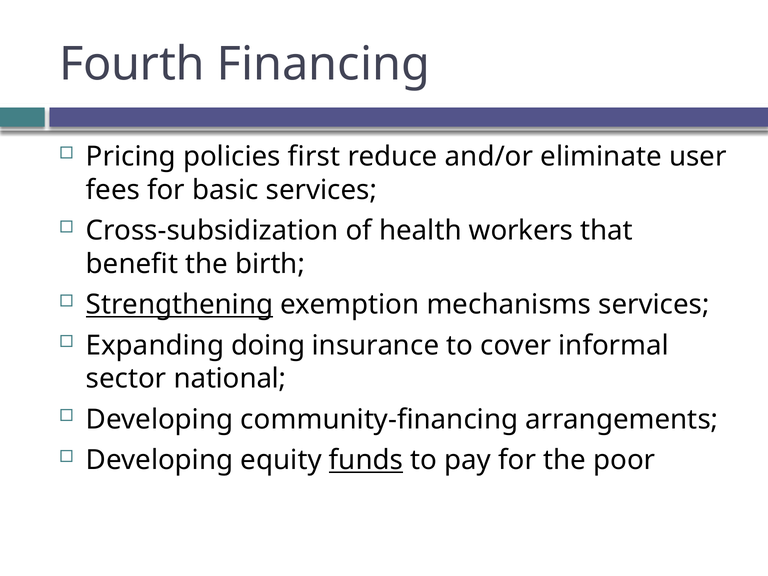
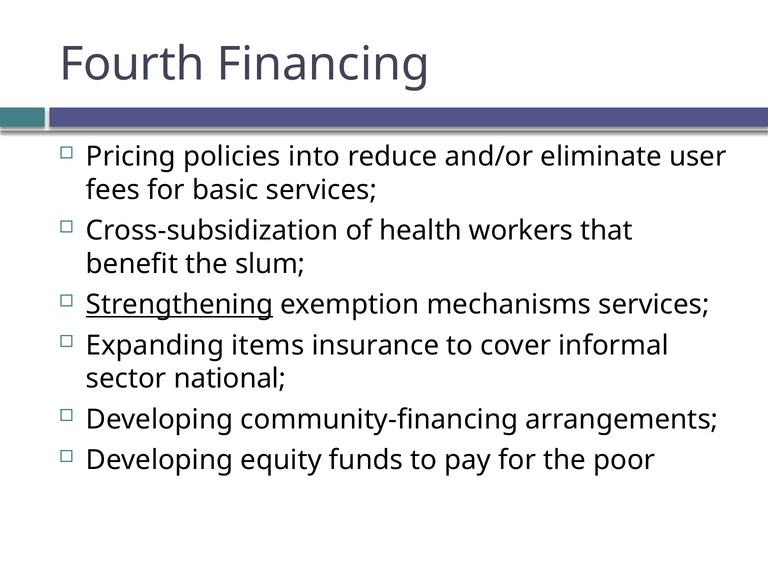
first: first -> into (314, 157)
birth: birth -> slum (270, 264)
doing: doing -> items (268, 345)
funds underline: present -> none (366, 460)
